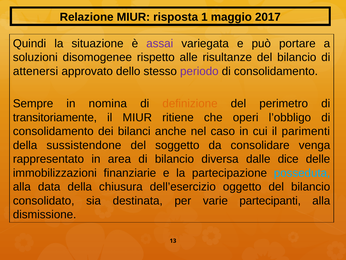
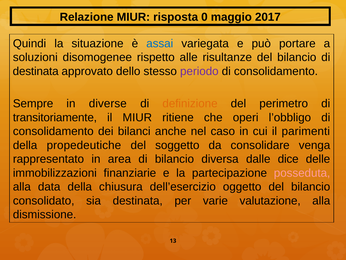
1: 1 -> 0 (204, 17)
assai colour: purple -> blue (160, 43)
attenersi: attenersi -> destinata (36, 71)
nomina: nomina -> diverse (108, 103)
sussistendone: sussistendone -> propedeutiche (84, 145)
posseduta colour: light blue -> pink (302, 173)
partecipanti: partecipanti -> valutazione (270, 200)
